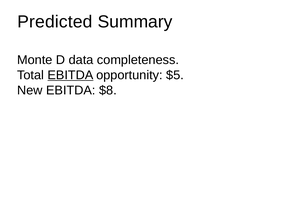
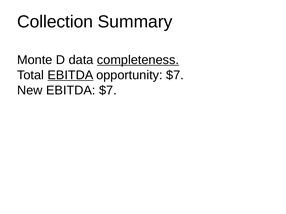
Predicted: Predicted -> Collection (55, 22)
completeness underline: none -> present (138, 60)
opportunity $5: $5 -> $7 (175, 75)
EBITDA $8: $8 -> $7 (108, 90)
